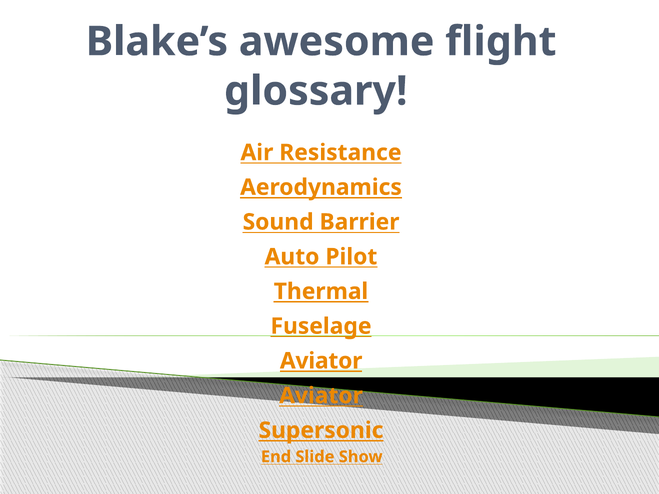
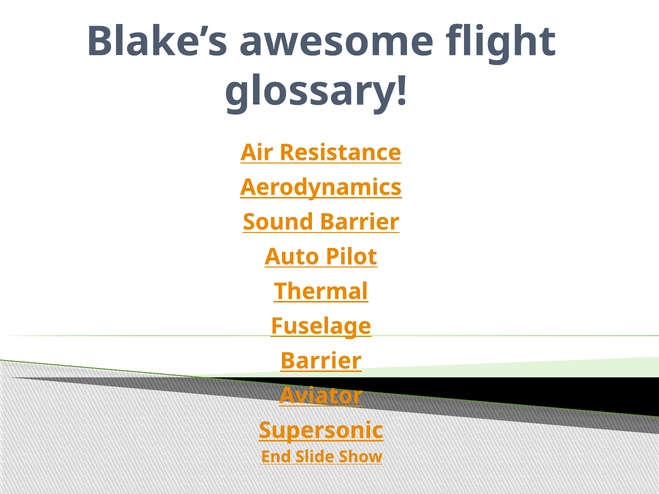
Aviator: Aviator -> Barrier (321, 361)
